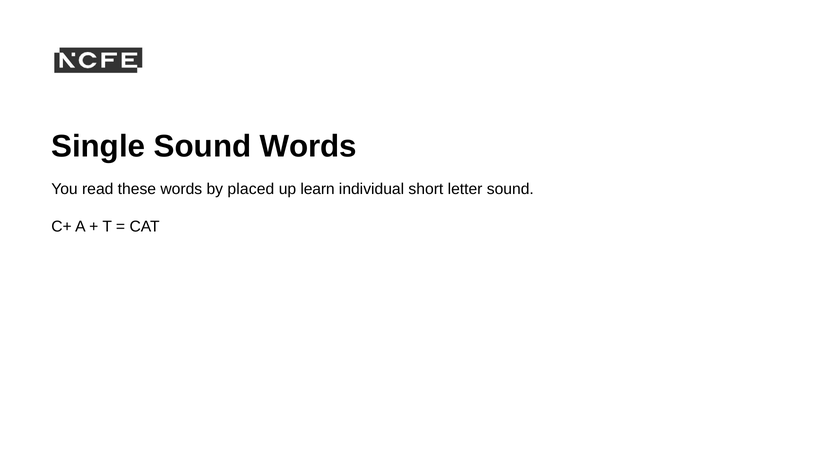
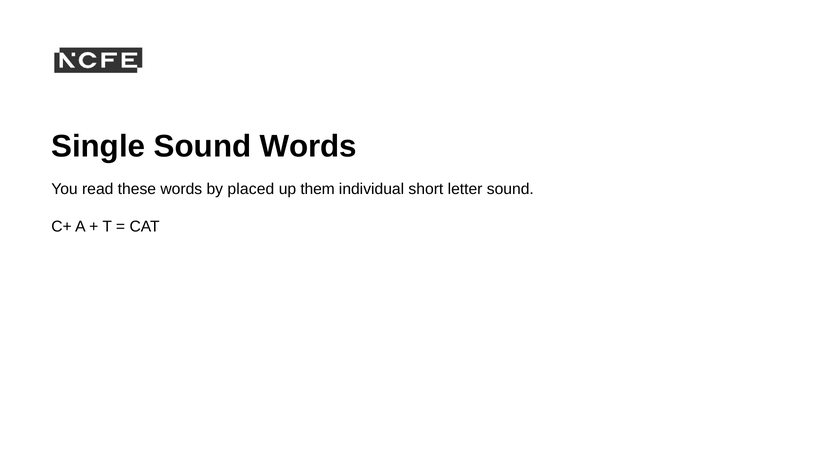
learn: learn -> them (318, 189)
